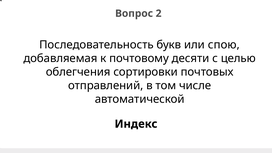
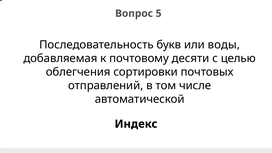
2: 2 -> 5 (159, 13)
спою: спою -> воды (224, 45)
